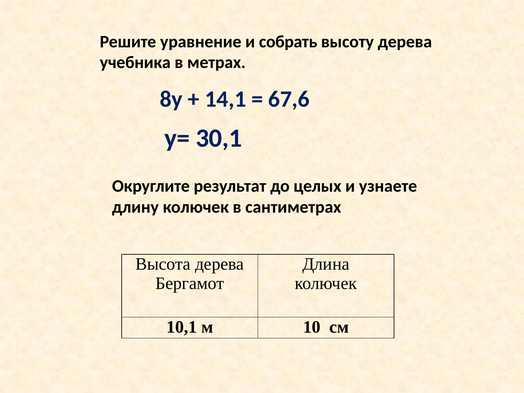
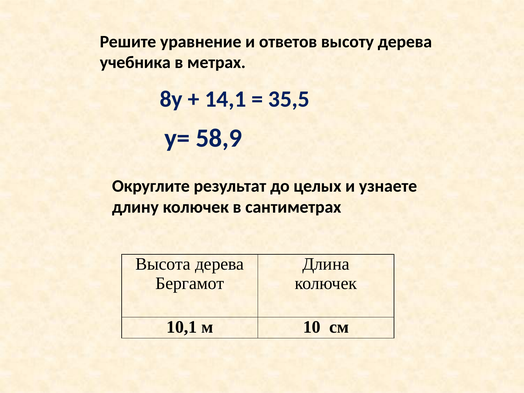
собрать: собрать -> ответов (288, 42)
67,6: 67,6 -> 35,5 (289, 99)
30,1: 30,1 -> 58,9 (219, 138)
